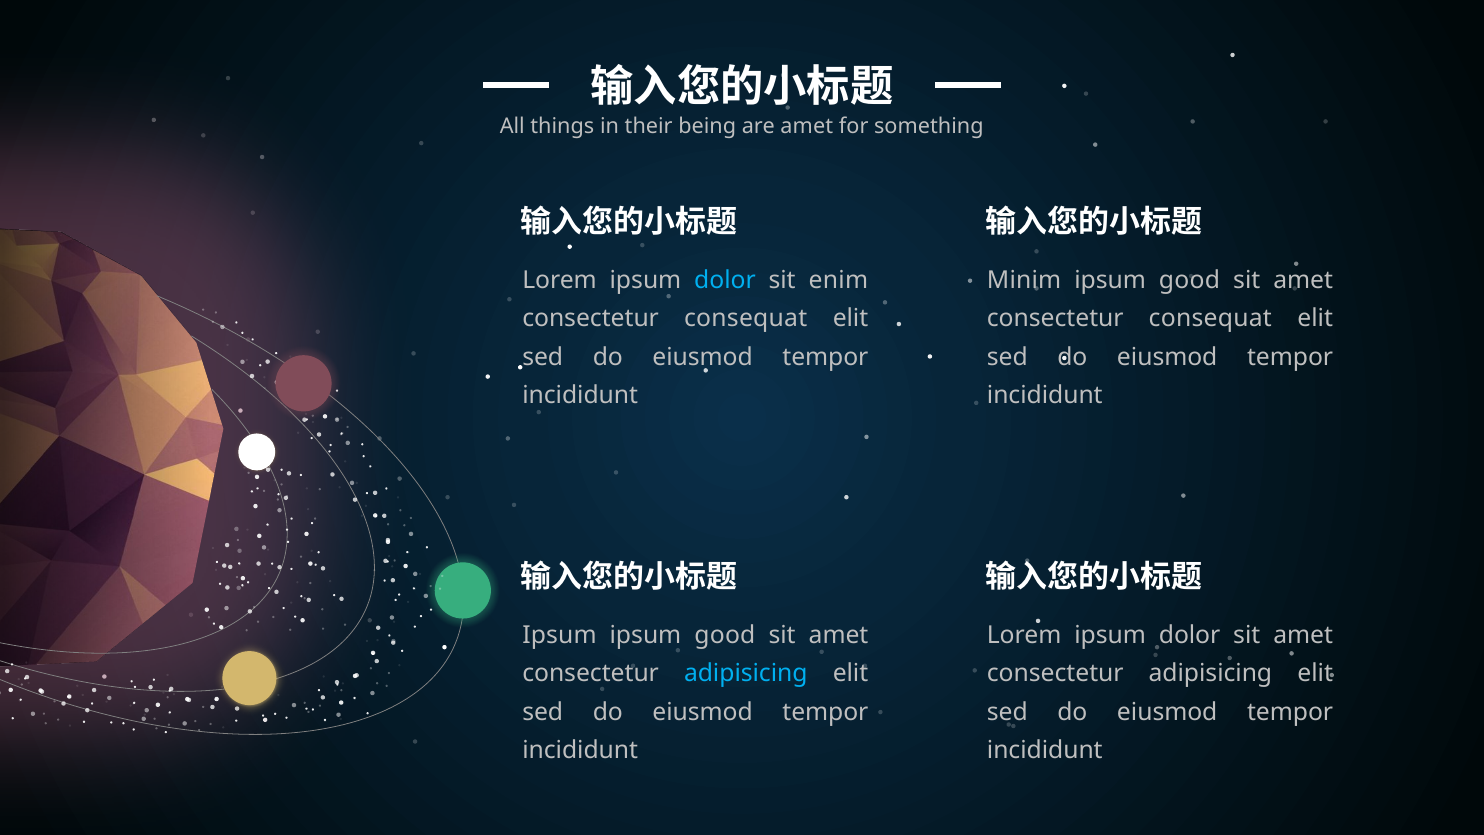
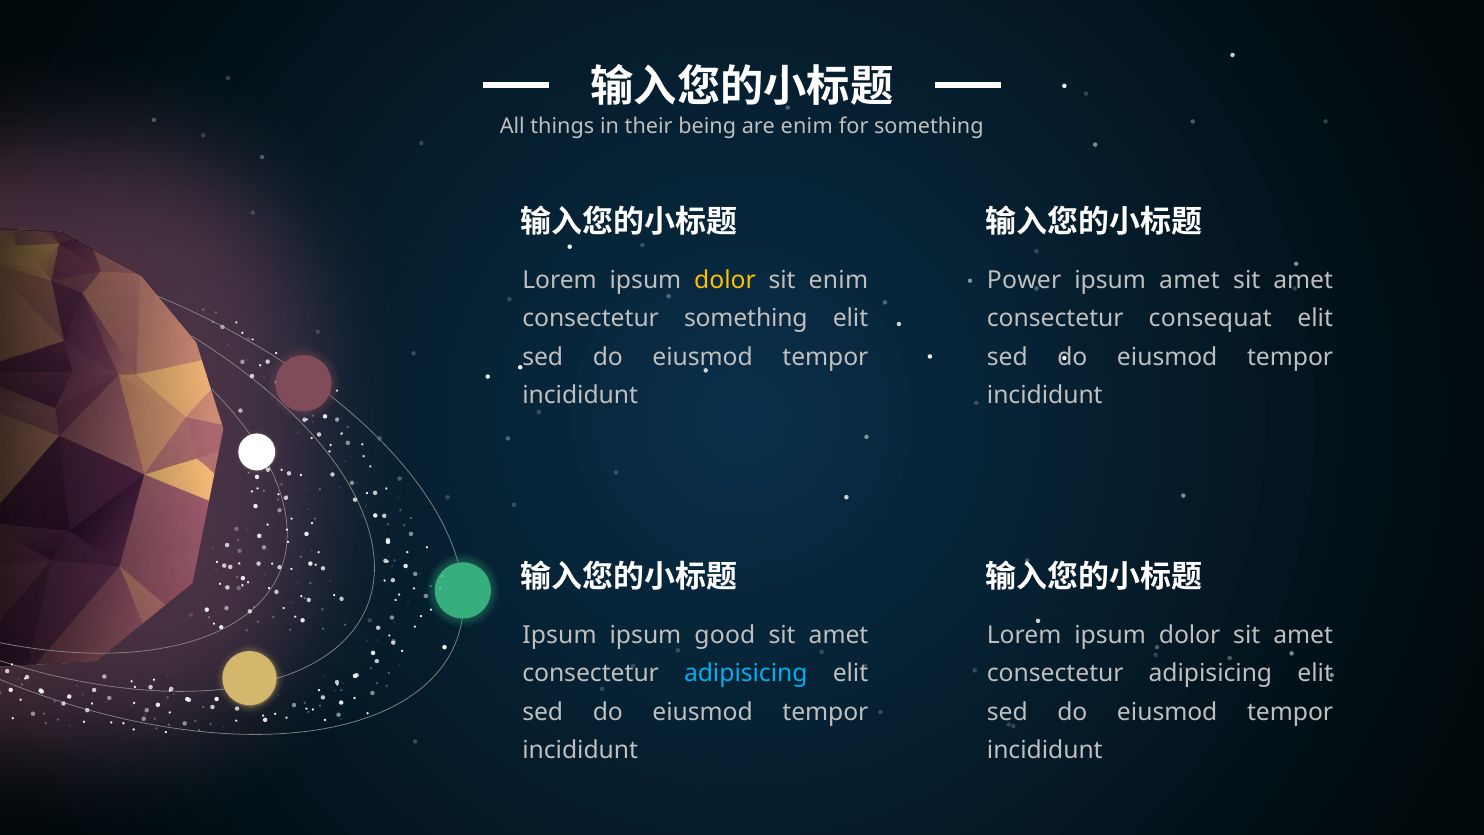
are amet: amet -> enim (807, 127)
dolor colour: light blue -> yellow (725, 280)
Minim: Minim -> Power (1024, 280)
good: good -> amet (1190, 280)
consequat: consequat -> something (746, 319)
